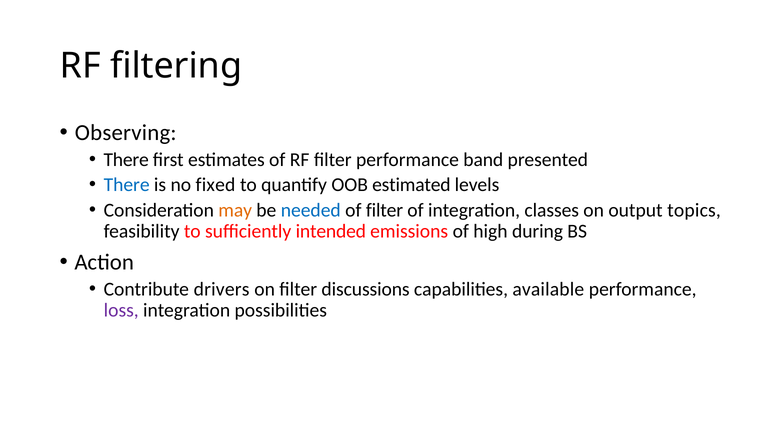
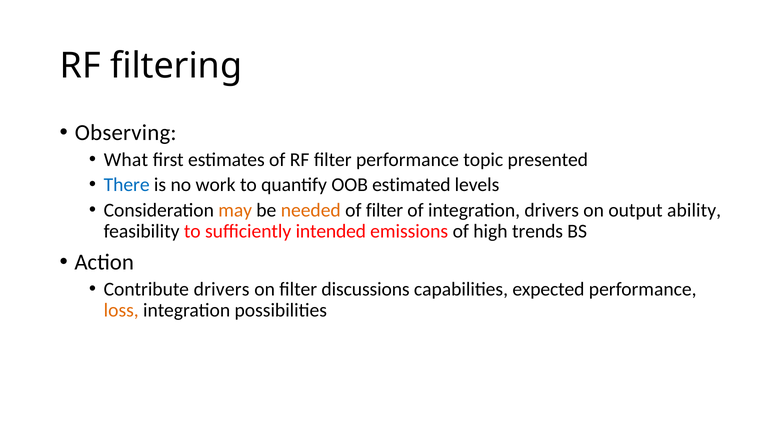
There: There -> What (126, 159)
band: band -> topic (483, 159)
fixed: fixed -> work (216, 185)
needed colour: blue -> orange (311, 210)
integration classes: classes -> drivers (552, 210)
topics: topics -> ability (694, 210)
during: during -> trends (538, 231)
available: available -> expected (548, 289)
loss colour: purple -> orange (121, 310)
